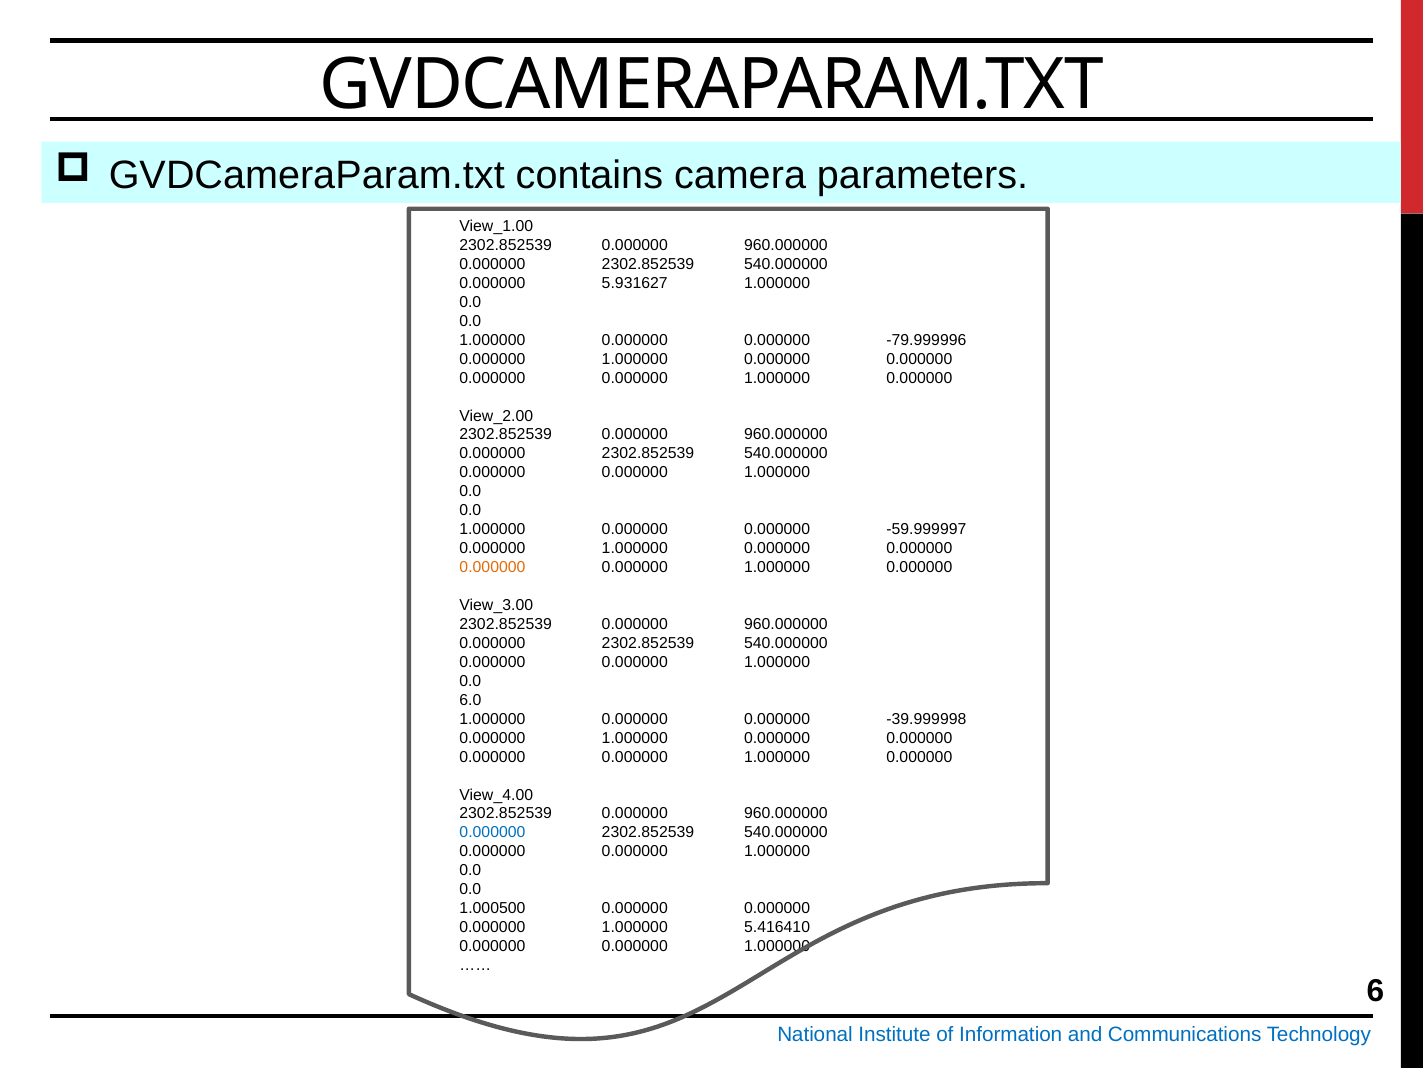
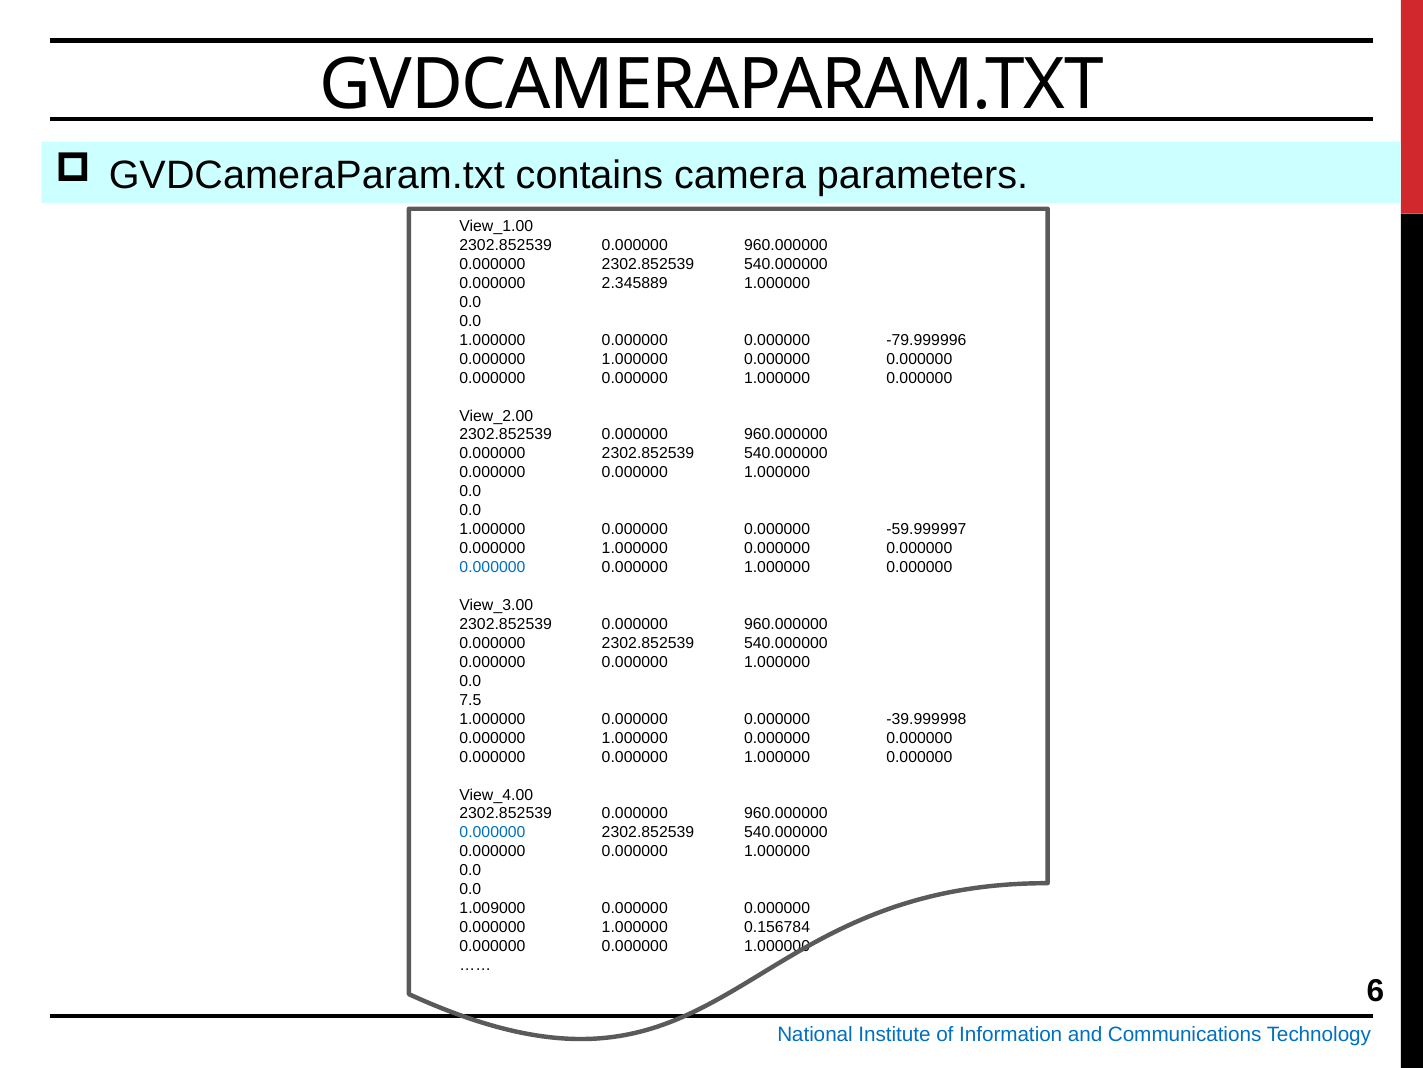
5.931627: 5.931627 -> 2.345889 (635, 283)
0.000000 colour: orange -> blue (492, 567)
6.0: 6.0 -> 7.5 (470, 700)
1.000500: 1.000500 -> 1.009000 (492, 908)
5.416410: 5.416410 -> 0.156784 (777, 927)
